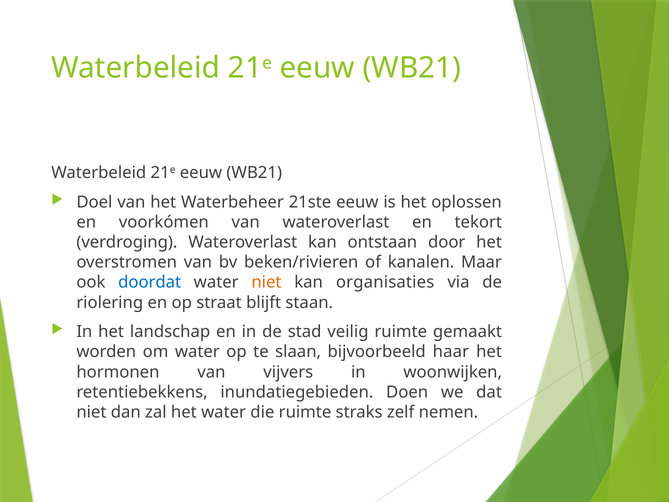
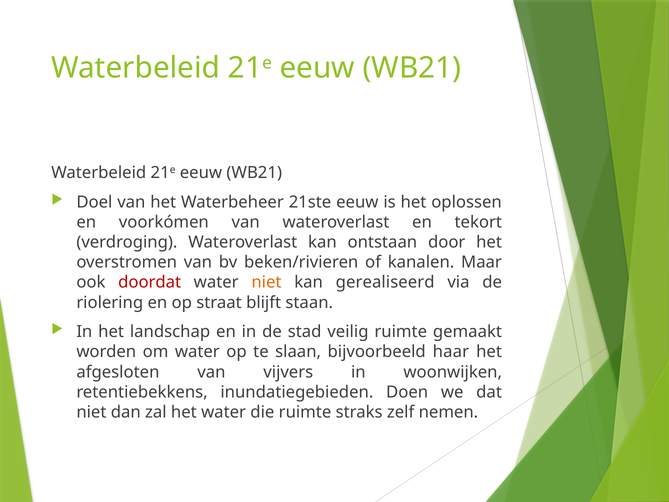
doordat colour: blue -> red (150, 282)
organisaties: organisaties -> gerealiseerd (385, 282)
hormonen: hormonen -> afgesloten (118, 372)
